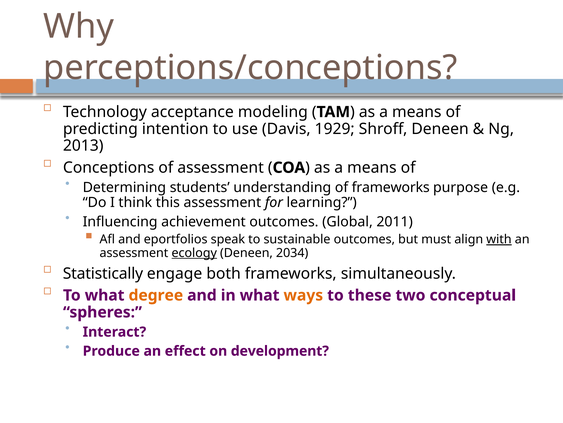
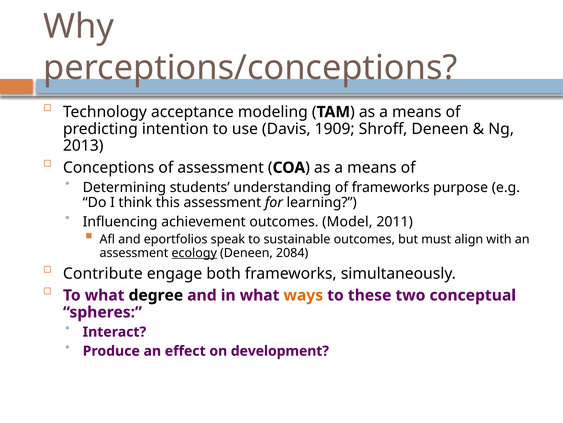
1929: 1929 -> 1909 (335, 129)
Global: Global -> Model (347, 221)
with underline: present -> none (499, 239)
2034: 2034 -> 2084 (292, 252)
Statistically: Statistically -> Contribute (103, 273)
degree colour: orange -> black (156, 295)
